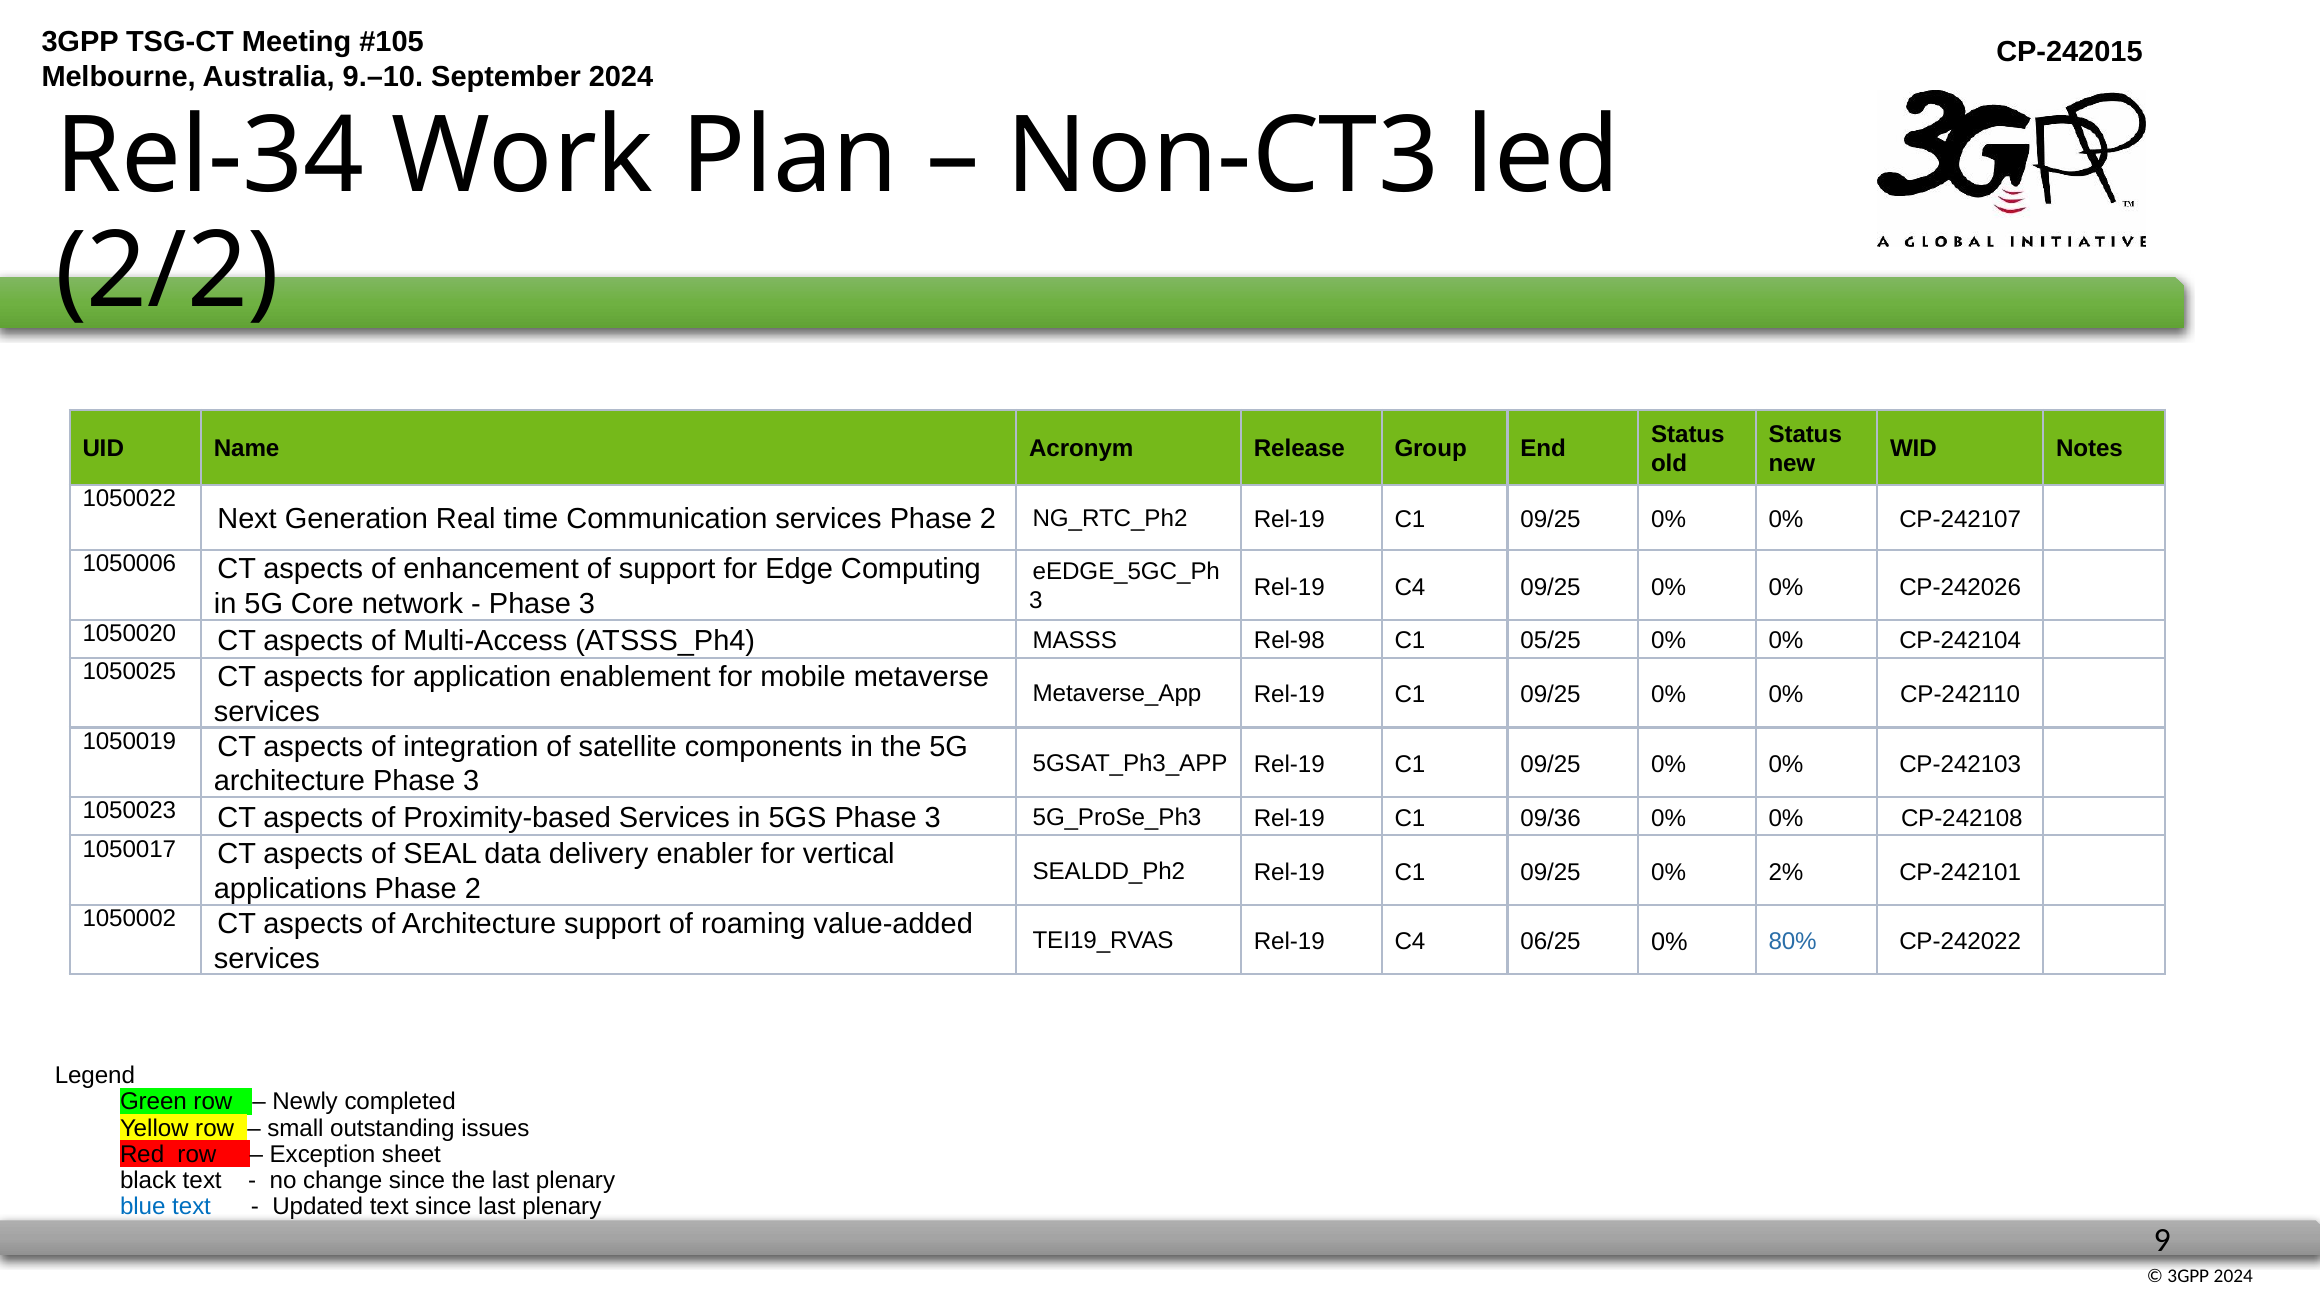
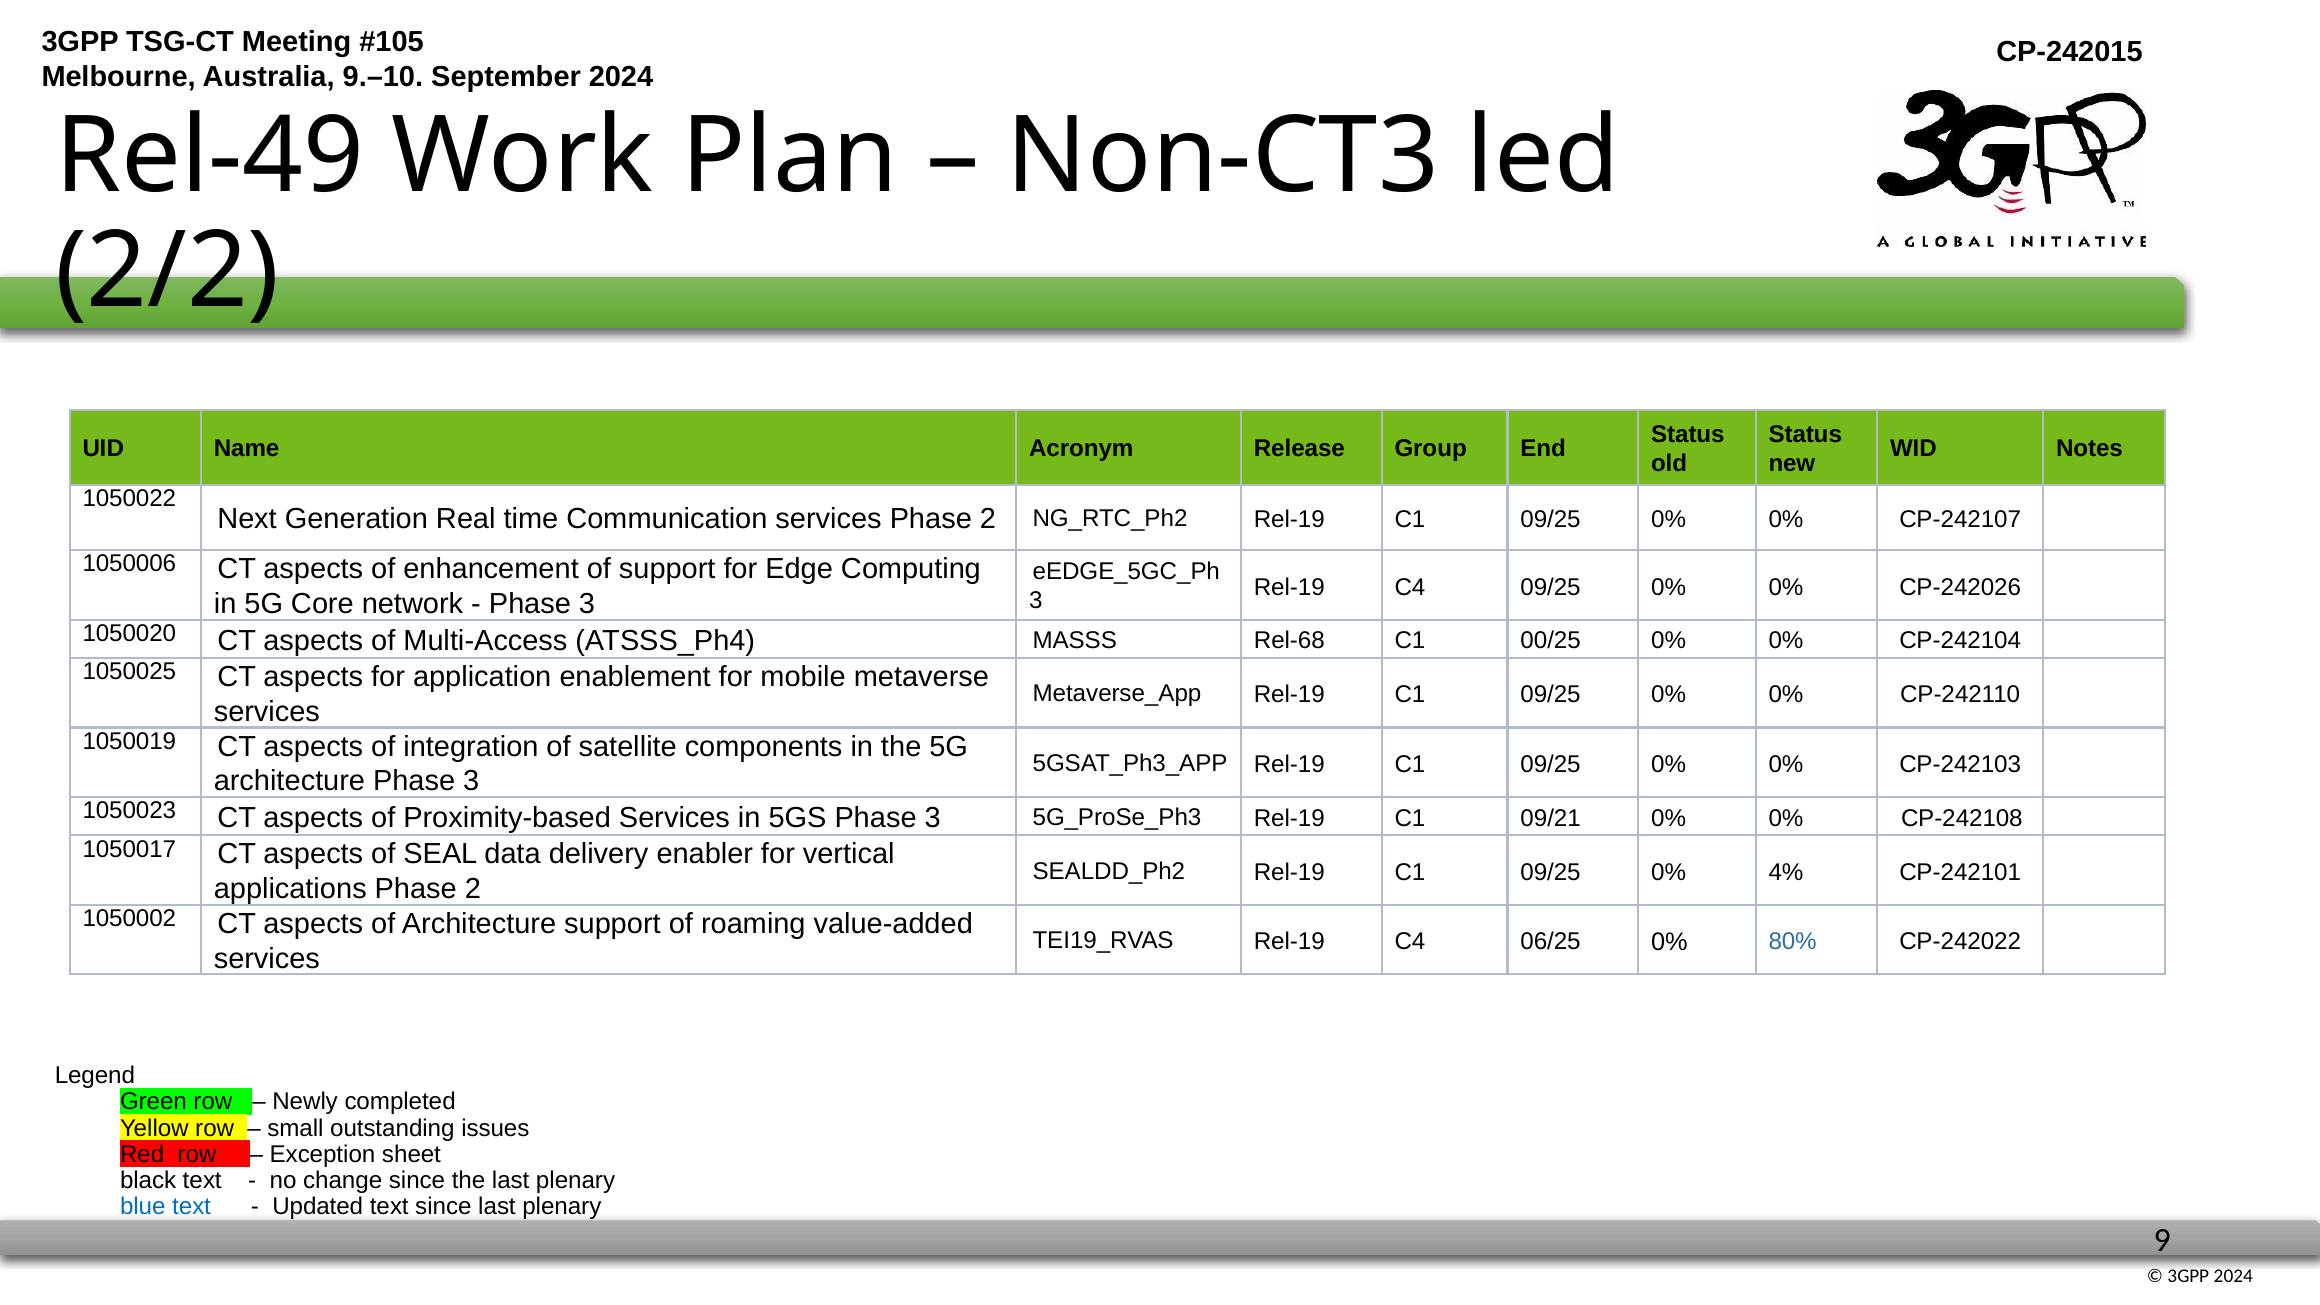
Rel-34: Rel-34 -> Rel-49 (210, 157)
Rel-98: Rel-98 -> Rel-68 (1289, 641)
05/25: 05/25 -> 00/25 (1551, 641)
09/36: 09/36 -> 09/21 (1551, 818)
2%: 2% -> 4% (1786, 872)
